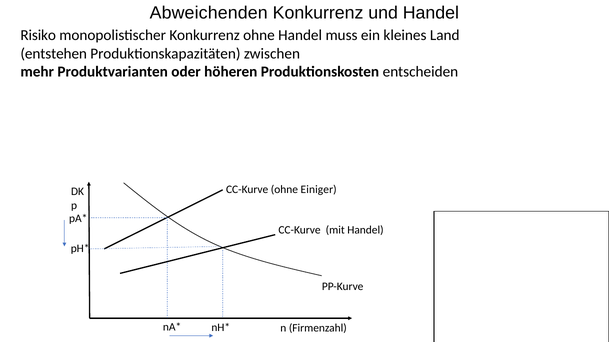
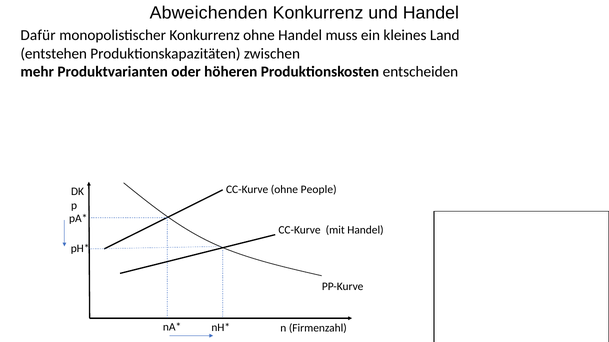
Risiko: Risiko -> Dafür (38, 35)
Einiger: Einiger -> People (319, 190)
